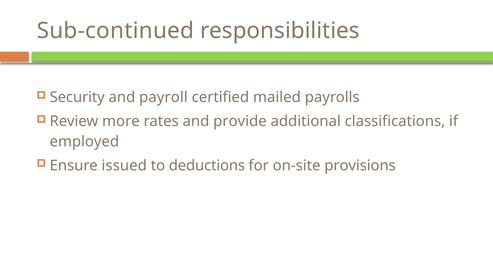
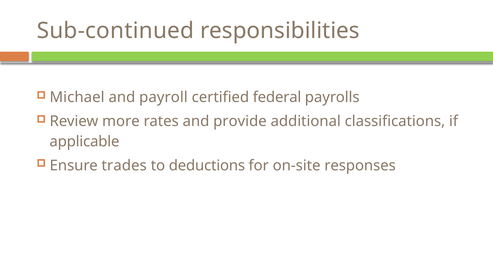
Security: Security -> Michael (77, 98)
mailed: mailed -> federal (277, 98)
employed: employed -> applicable (84, 142)
issued: issued -> trades (124, 166)
provisions: provisions -> responses (360, 166)
